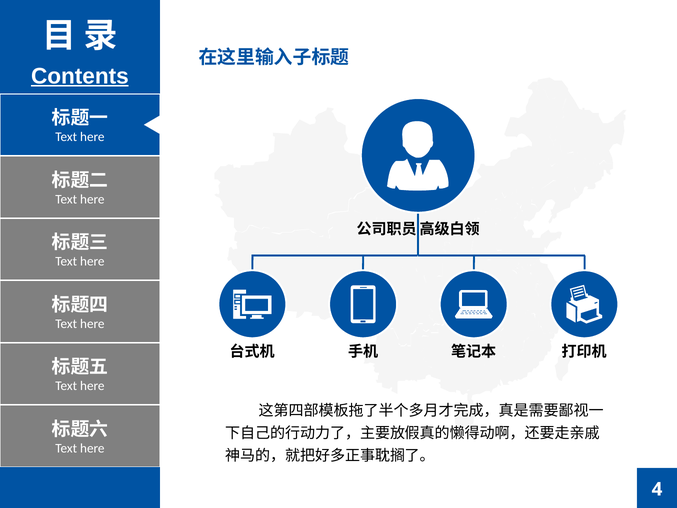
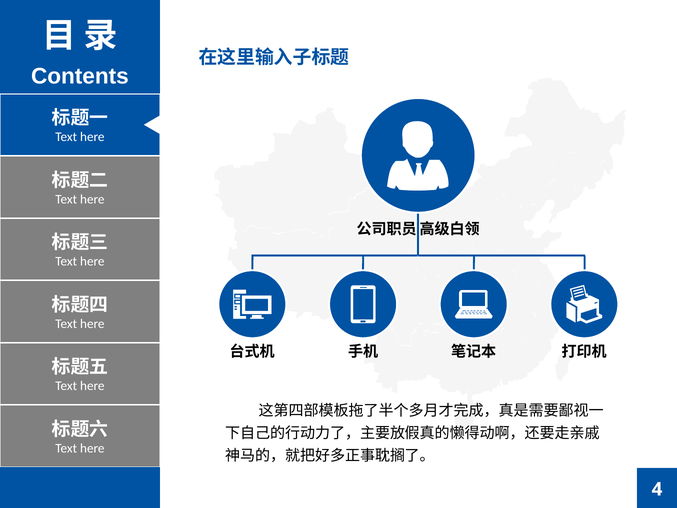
Contents underline: present -> none (80, 76)
